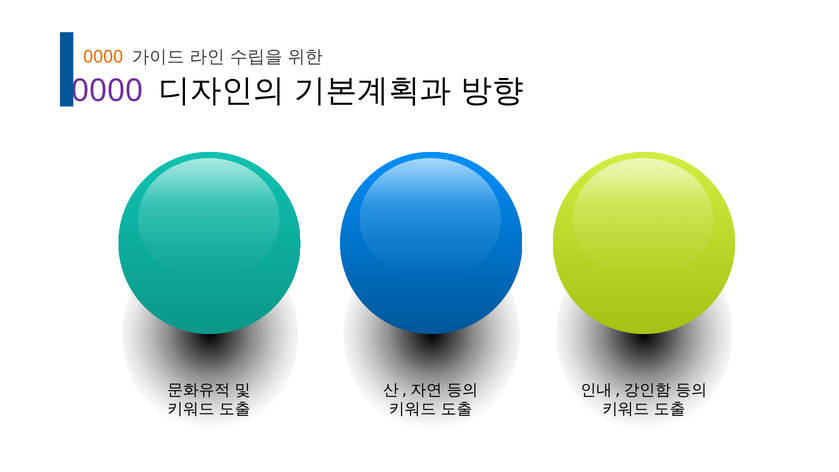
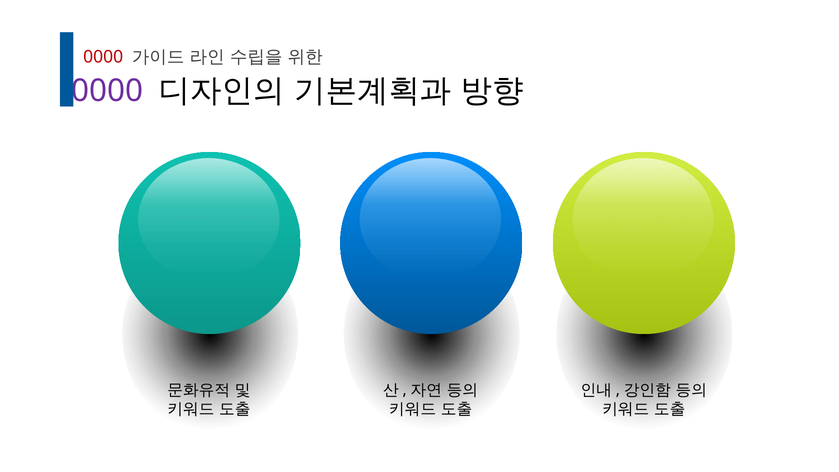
0000 colour: orange -> red (103, 57)
